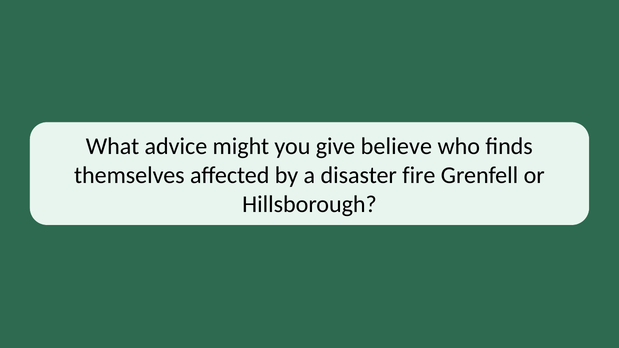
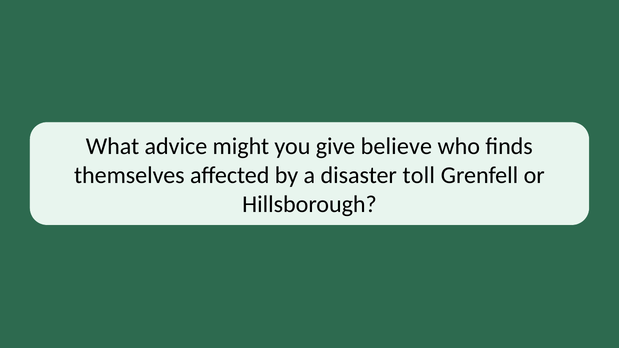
fire: fire -> toll (419, 175)
